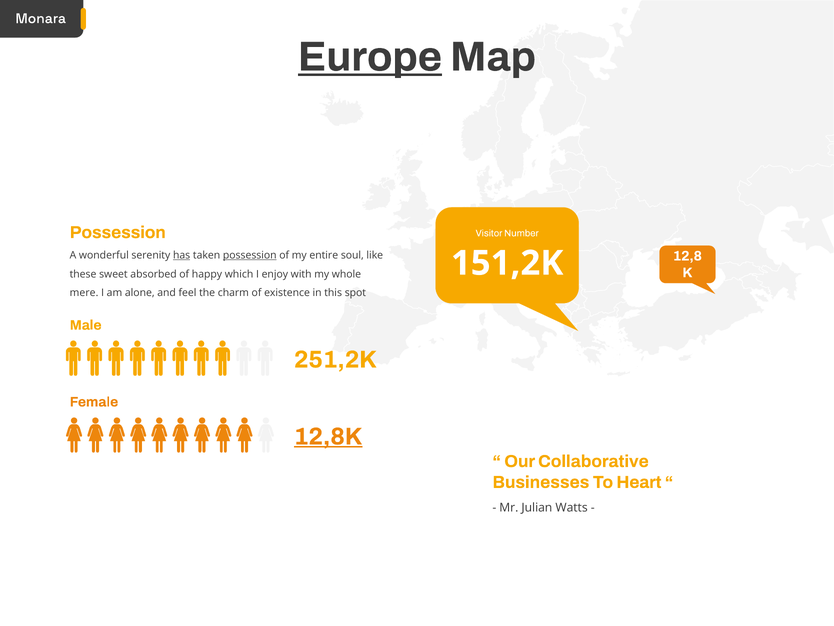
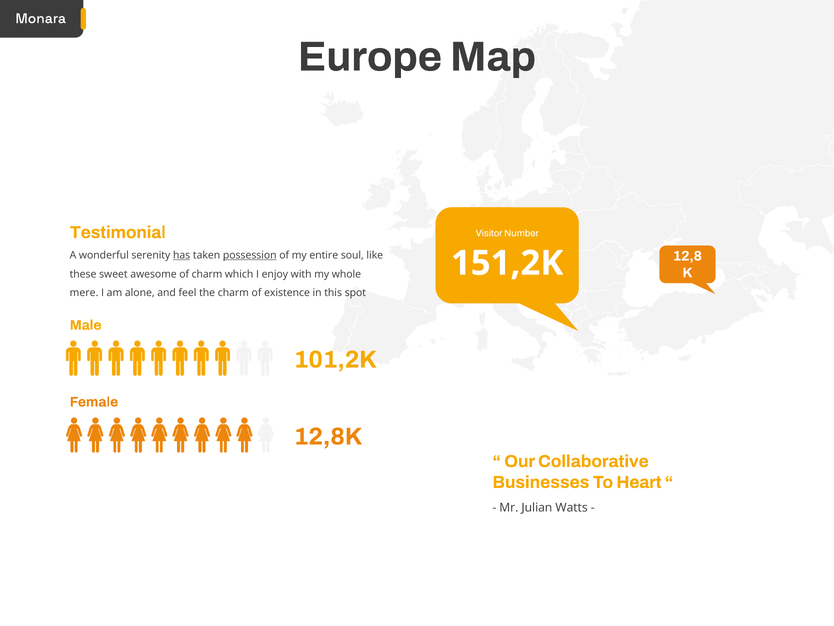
Europe underline: present -> none (370, 57)
Possession: Possession -> Testimonial (118, 232)
absorbed: absorbed -> awesome (154, 274)
of happy: happy -> charm (207, 274)
251,2K: 251,2K -> 101,2K (335, 359)
12,8K underline: present -> none (328, 436)
